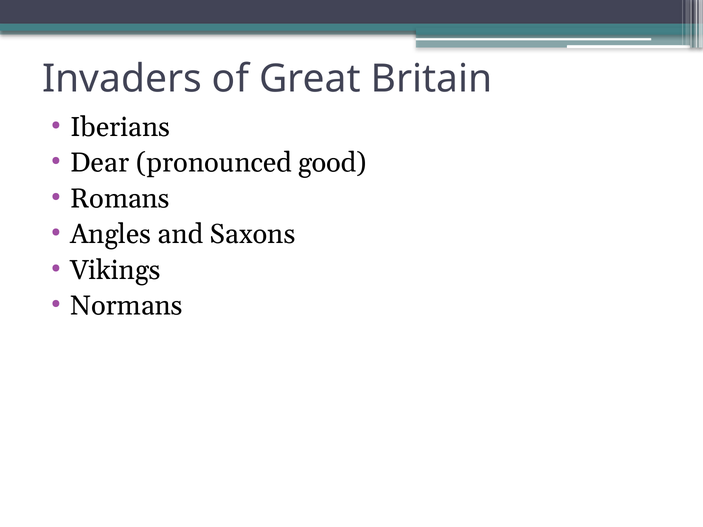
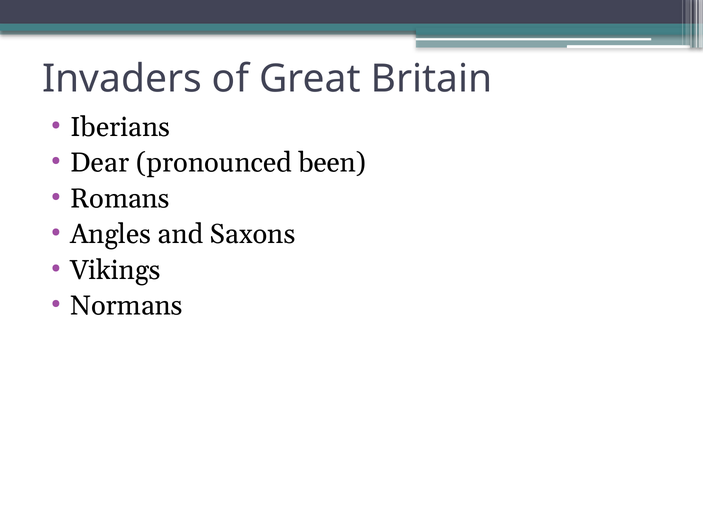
good: good -> been (332, 163)
